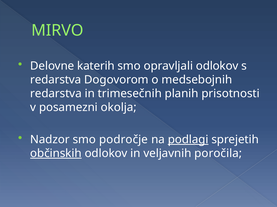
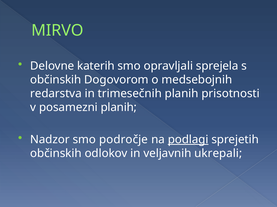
opravljali odlokov: odlokov -> sprejela (217, 66)
redarstva: redarstva -> občinskih (56, 80)
posamezni okolja: okolja -> planih (119, 108)
občinskih underline: present -> none (56, 154)
poročila: poročila -> ukrepali (218, 154)
